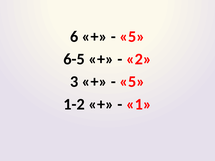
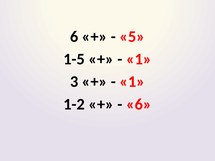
6-5: 6-5 -> 1-5 (74, 59)
2: 2 -> 1 (139, 59)
5: 5 -> 1 (132, 82)
1: 1 -> 6 (139, 104)
